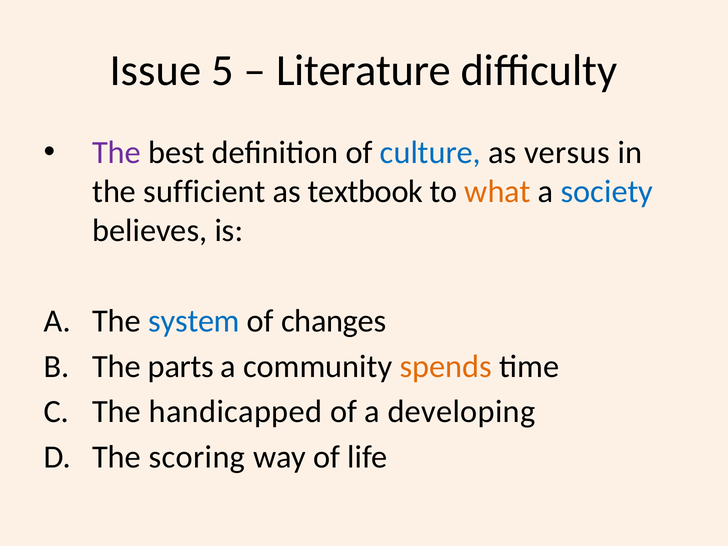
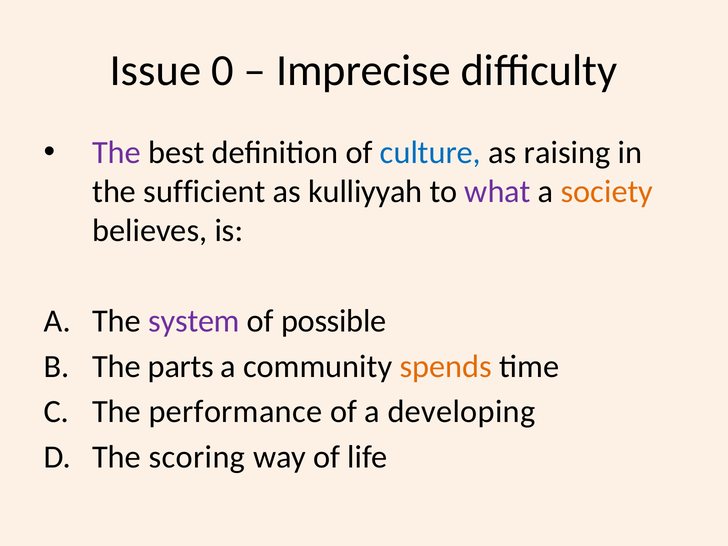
5: 5 -> 0 (223, 70)
Literature: Literature -> Imprecise (363, 70)
versus: versus -> raising (567, 153)
textbook: textbook -> kulliyyah (365, 192)
what colour: orange -> purple (498, 192)
society colour: blue -> orange (607, 192)
system colour: blue -> purple (194, 321)
changes: changes -> possible (334, 321)
handicapped: handicapped -> performance (235, 412)
